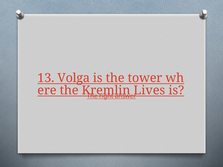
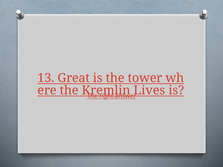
Volga: Volga -> Great (74, 78)
